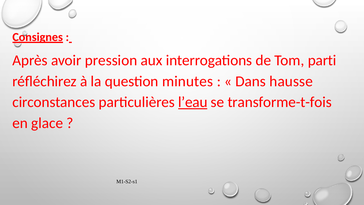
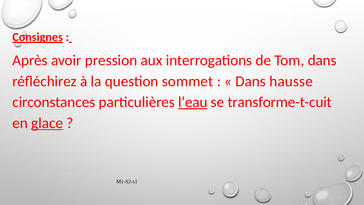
Tom parti: parti -> dans (322, 60)
minutes: minutes -> sommet (188, 81)
transforme-t-fois: transforme-t-fois -> transforme-t-cuit (280, 102)
glace underline: none -> present (47, 123)
